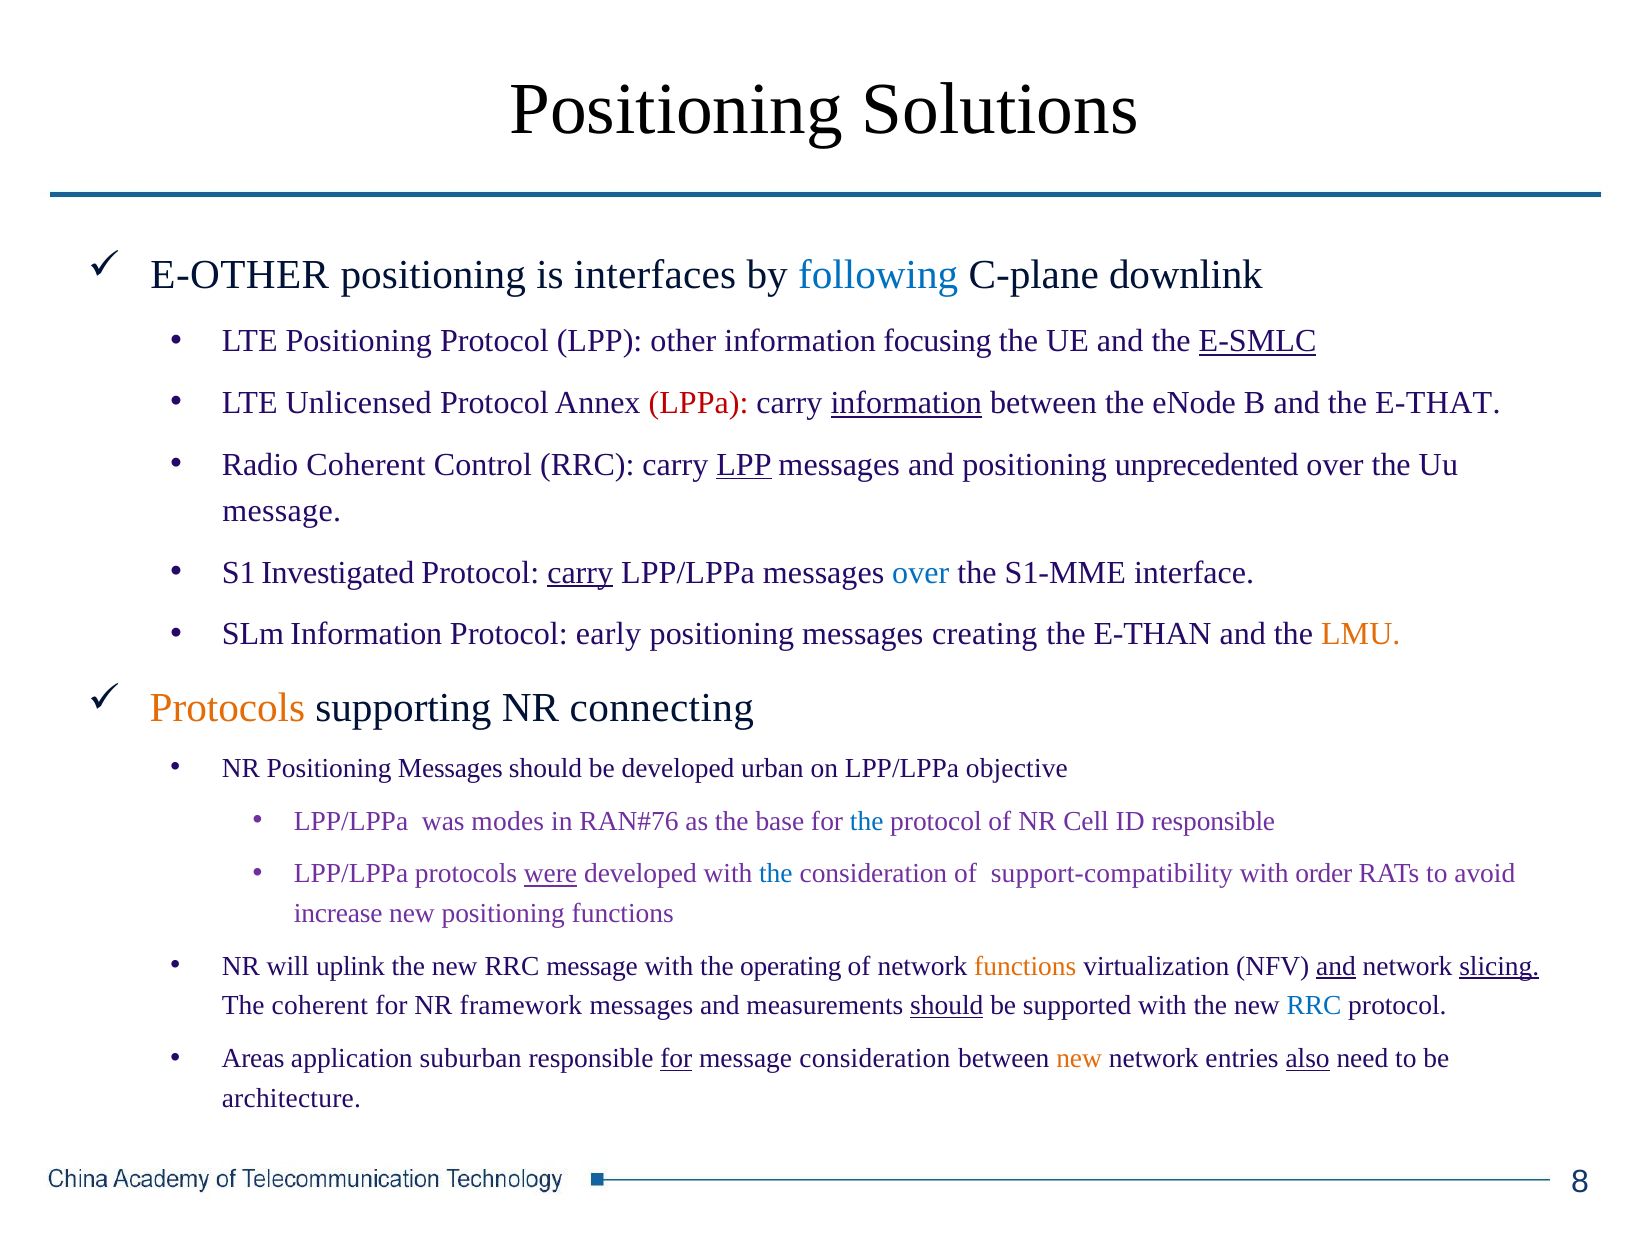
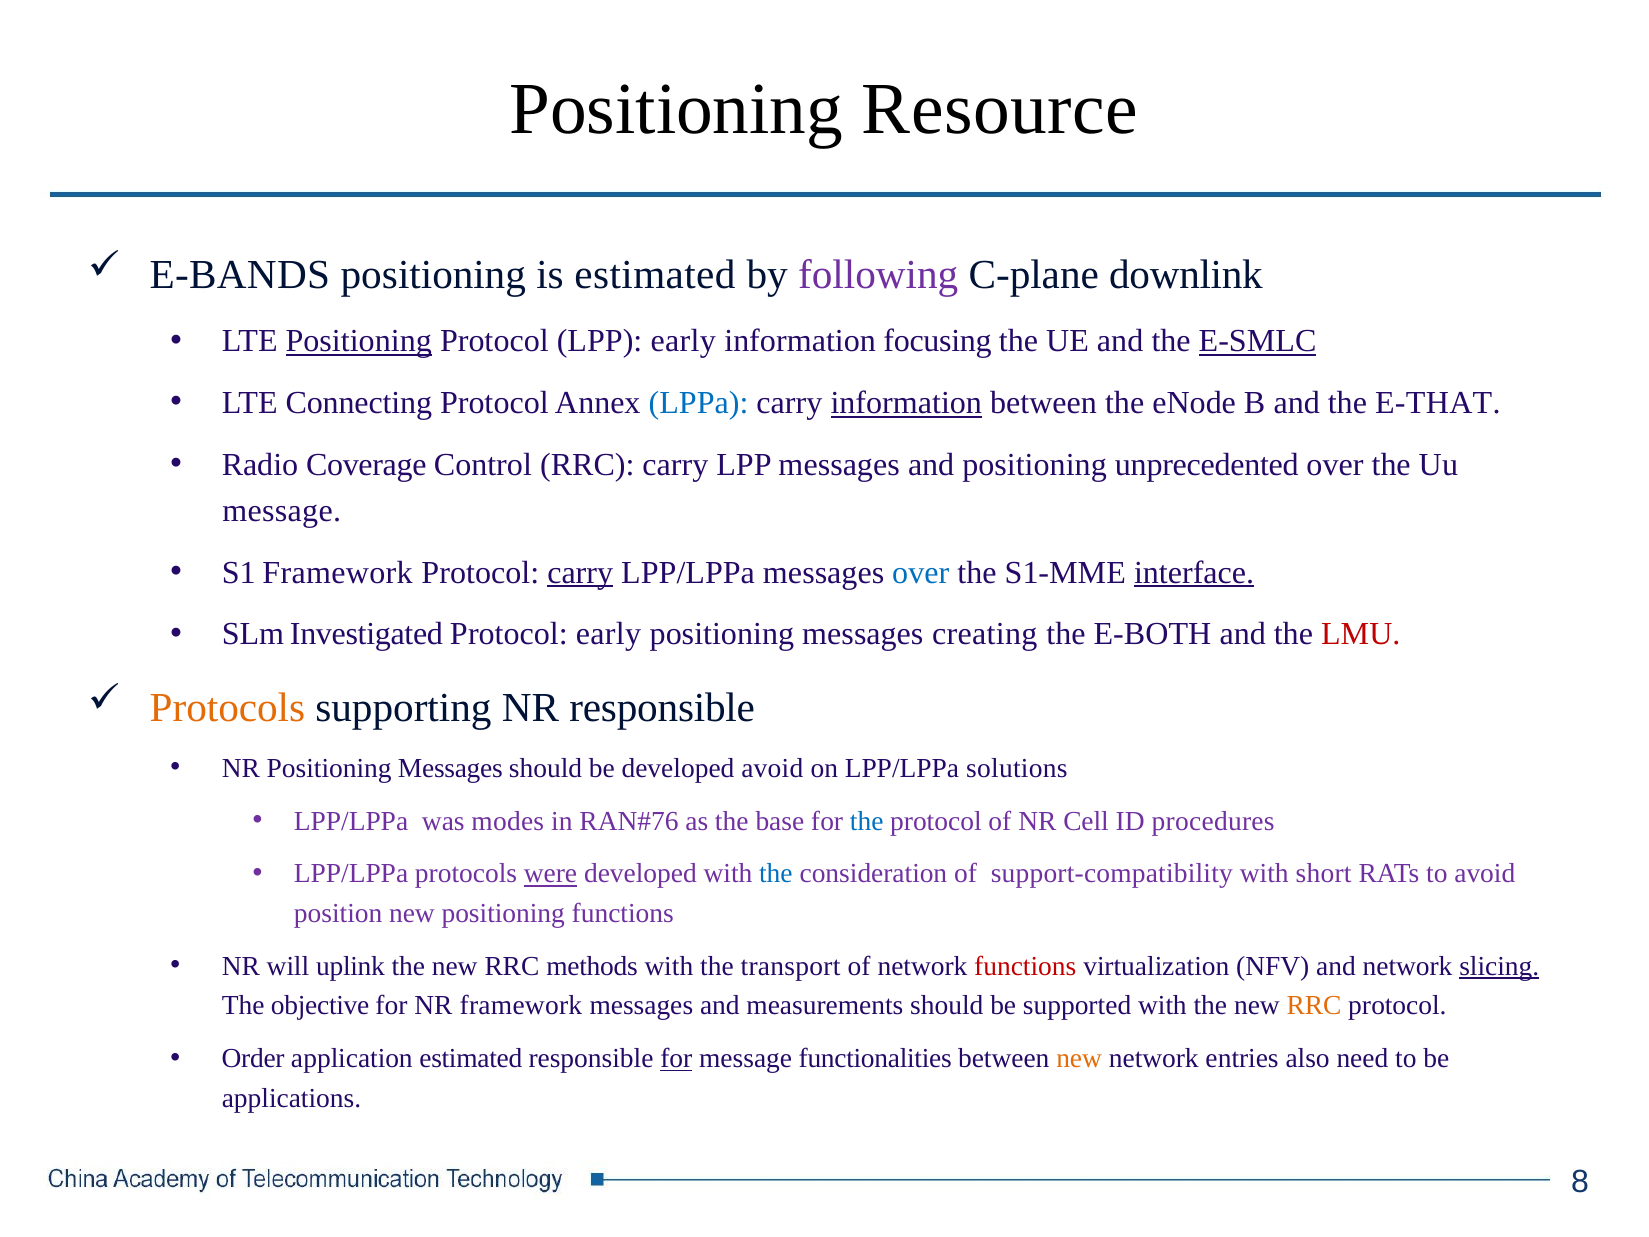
Solutions: Solutions -> Resource (1000, 109)
E-OTHER: E-OTHER -> E-BANDS (240, 275)
is interfaces: interfaces -> estimated (655, 275)
following colour: blue -> purple (878, 275)
Positioning underline: none -> present (359, 341)
LPP other: other -> early (683, 341)
Unlicensed: Unlicensed -> Connecting (359, 403)
LPPa colour: red -> blue (699, 403)
Radio Coherent: Coherent -> Coverage (366, 465)
LPP underline: present -> none (744, 465)
S1 Investigated: Investigated -> Framework (338, 572)
interface underline: none -> present (1194, 572)
SLm Information: Information -> Investigated (366, 634)
E-THAN: E-THAN -> E-BOTH (1152, 634)
LMU colour: orange -> red (1361, 634)
NR connecting: connecting -> responsible (662, 708)
developed urban: urban -> avoid (772, 768)
objective: objective -> solutions (1017, 768)
ID responsible: responsible -> procedures (1213, 821)
order: order -> short (1324, 874)
increase: increase -> position (338, 913)
RRC message: message -> methods (592, 966)
operating: operating -> transport (791, 966)
functions colour: orange -> red (1025, 966)
and underline: present -> none (1336, 966)
The coherent: coherent -> objective (320, 1006)
should underline: present -> none (947, 1006)
RRC colour: blue -> orange (1314, 1006)
Areas: Areas -> Order (253, 1059)
application suburban: suburban -> estimated (471, 1059)
message consideration: consideration -> functionalities (875, 1059)
also underline: present -> none (1308, 1059)
architecture: architecture -> applications (292, 1098)
